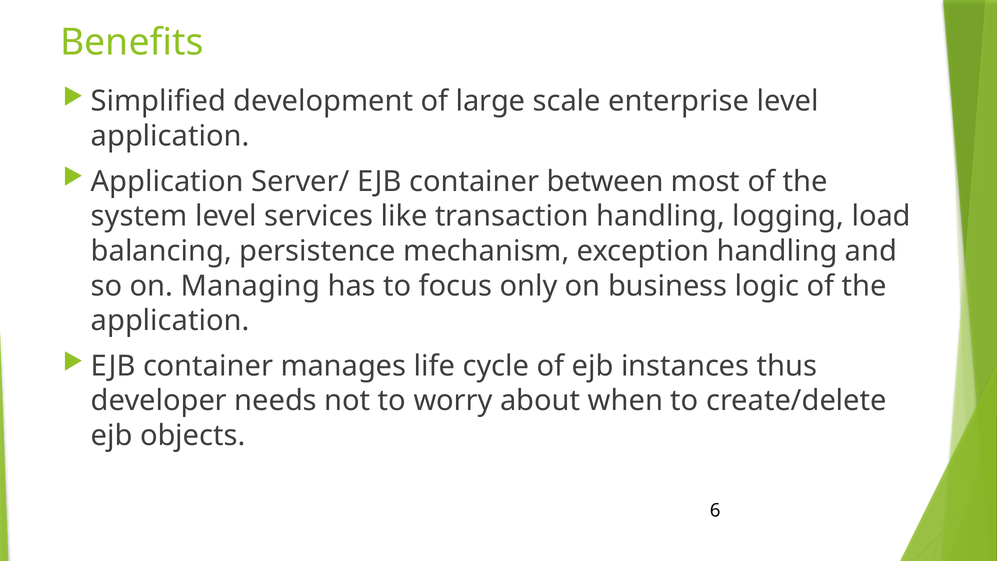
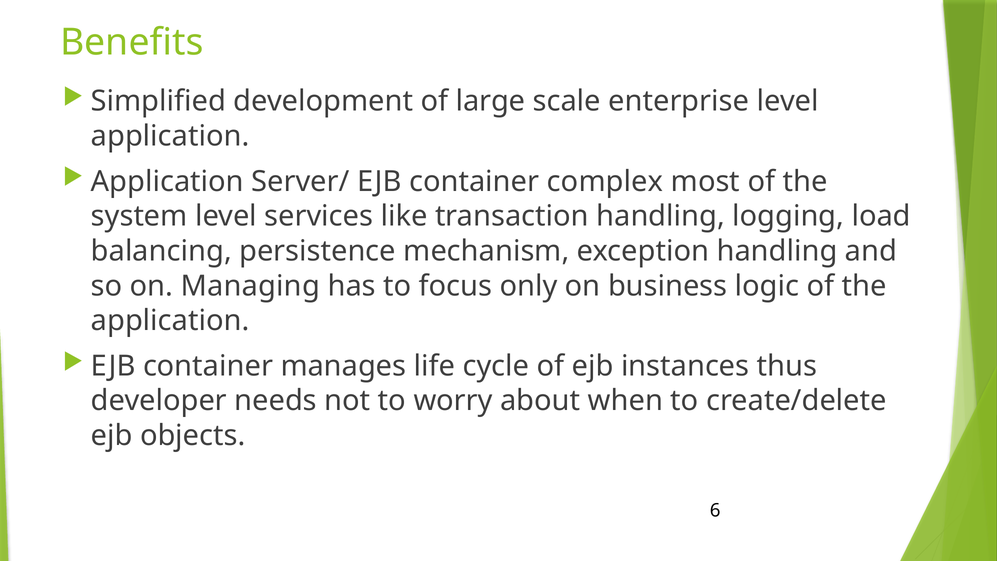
between: between -> complex (605, 181)
